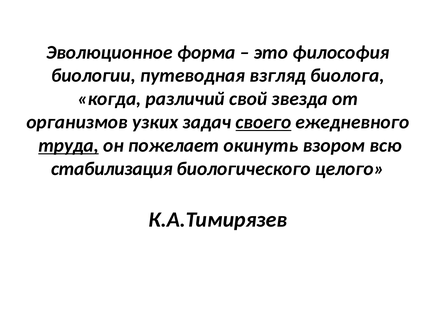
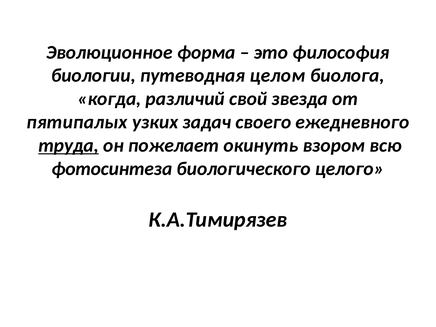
взгляд: взгляд -> целом (278, 76)
организмов: организмов -> пятипалых (77, 122)
своего underline: present -> none (263, 122)
стабилизация: стабилизация -> фотосинтеза (112, 169)
